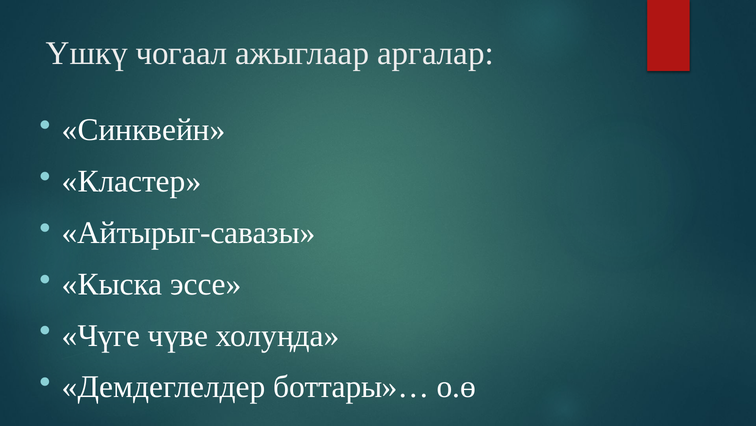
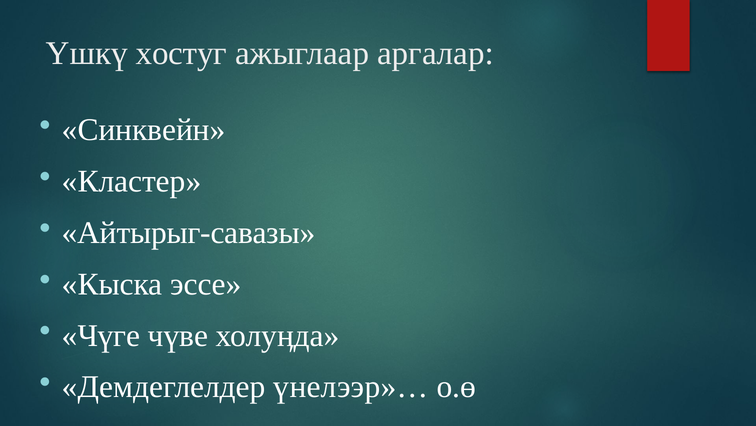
чогаал: чогаал -> хостуг (181, 53)
боттары»…: боттары»… -> үнелээр»… (351, 386)
